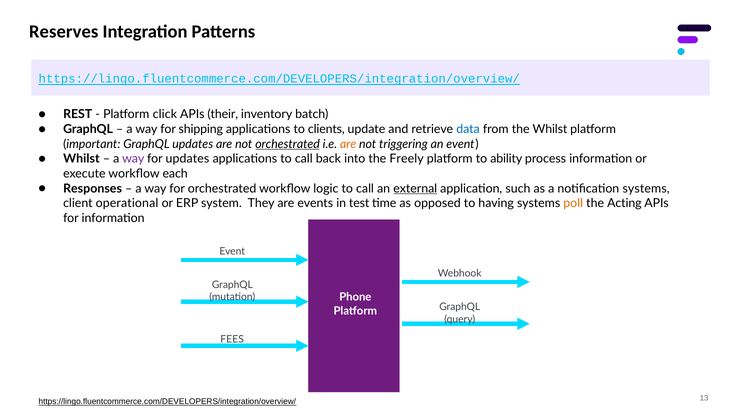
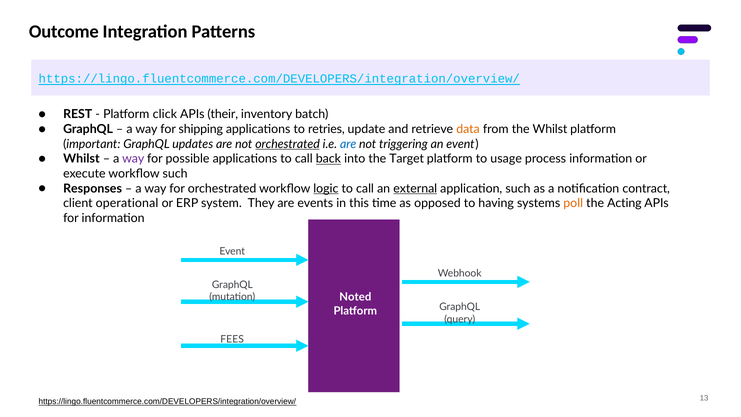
Reserves: Reserves -> Outcome (64, 32)
clients: clients -> retries (326, 129)
data colour: blue -> orange (468, 129)
are colour: orange -> blue (348, 144)
for updates: updates -> possible (187, 159)
back underline: none -> present (328, 159)
Freely: Freely -> Target (407, 159)
ability: ability -> usage (506, 159)
workflow each: each -> such (175, 174)
logic underline: none -> present (326, 188)
notification systems: systems -> contract (646, 188)
test: test -> this (359, 203)
Phone: Phone -> Noted (355, 297)
